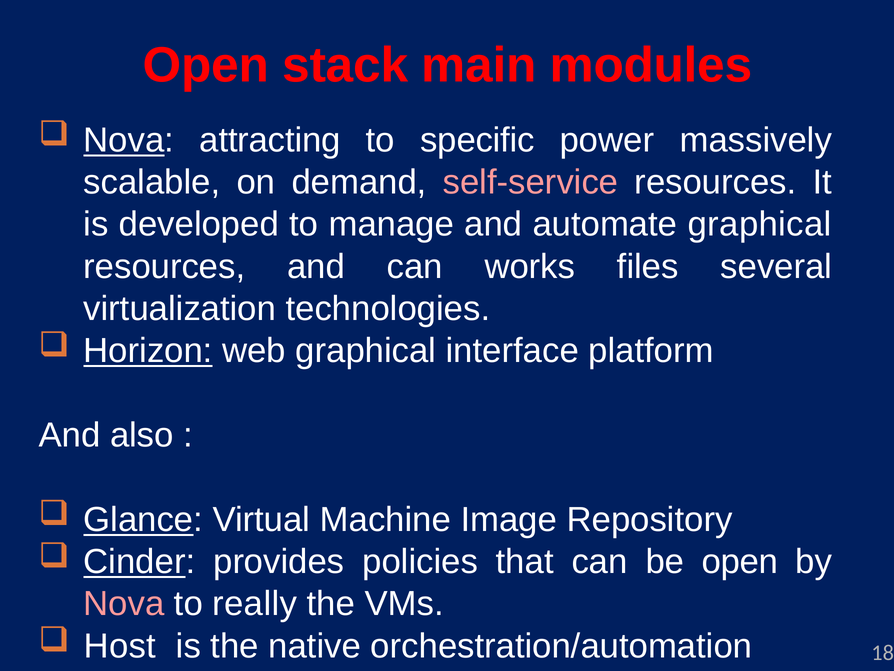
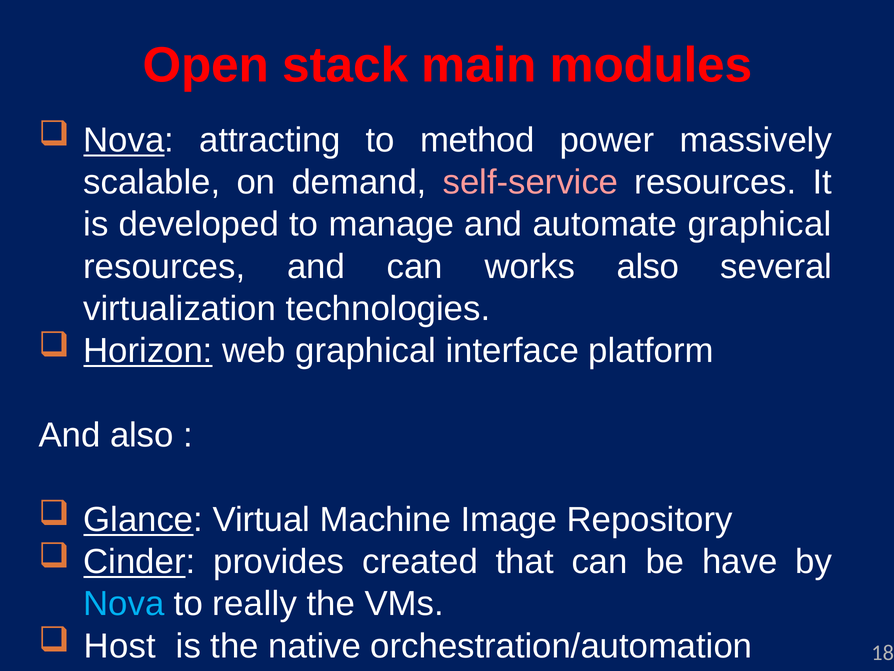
specific: specific -> method (477, 140)
works files: files -> also (648, 266)
policies: policies -> created (420, 561)
be open: open -> have (740, 561)
Nova colour: pink -> light blue (124, 603)
